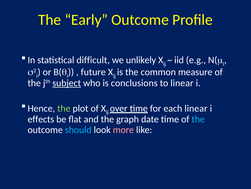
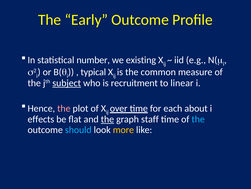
difficult: difficult -> number (93, 60)
unlikely: unlikely -> existing (141, 60)
future: future -> typical (93, 72)
conclusions: conclusions -> recruitment (134, 83)
the colour: light green -> pink (64, 108)
each linear: linear -> about (196, 108)
the underline: none -> present (107, 119)
date: date -> staff (150, 119)
more colour: pink -> yellow (123, 129)
